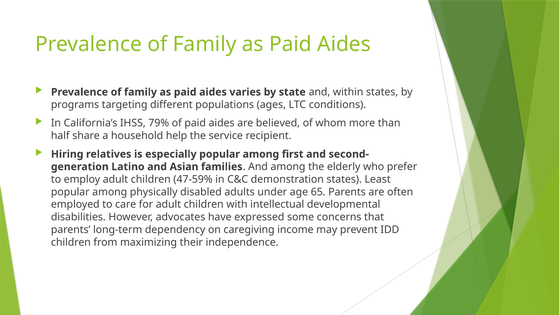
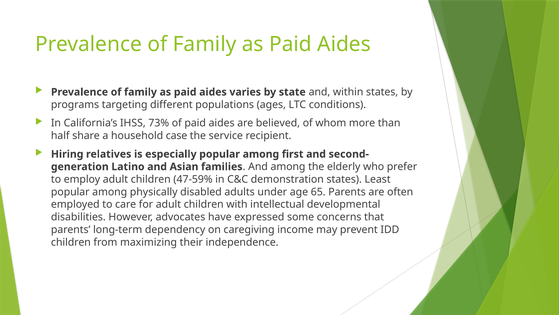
79%: 79% -> 73% (159, 123)
help: help -> case (177, 135)
